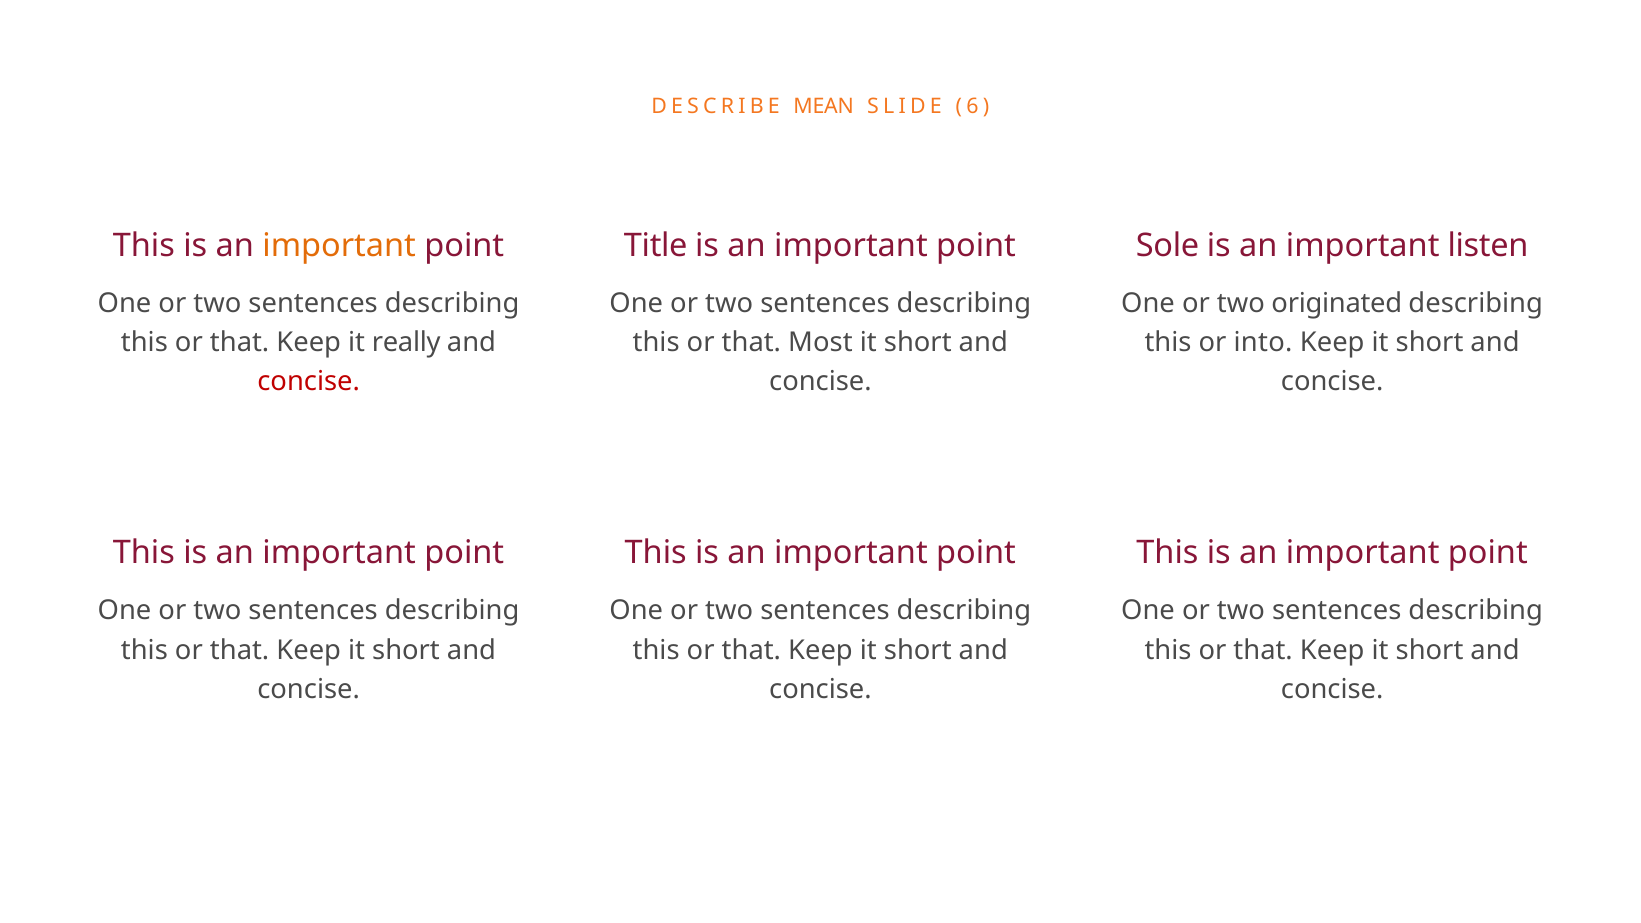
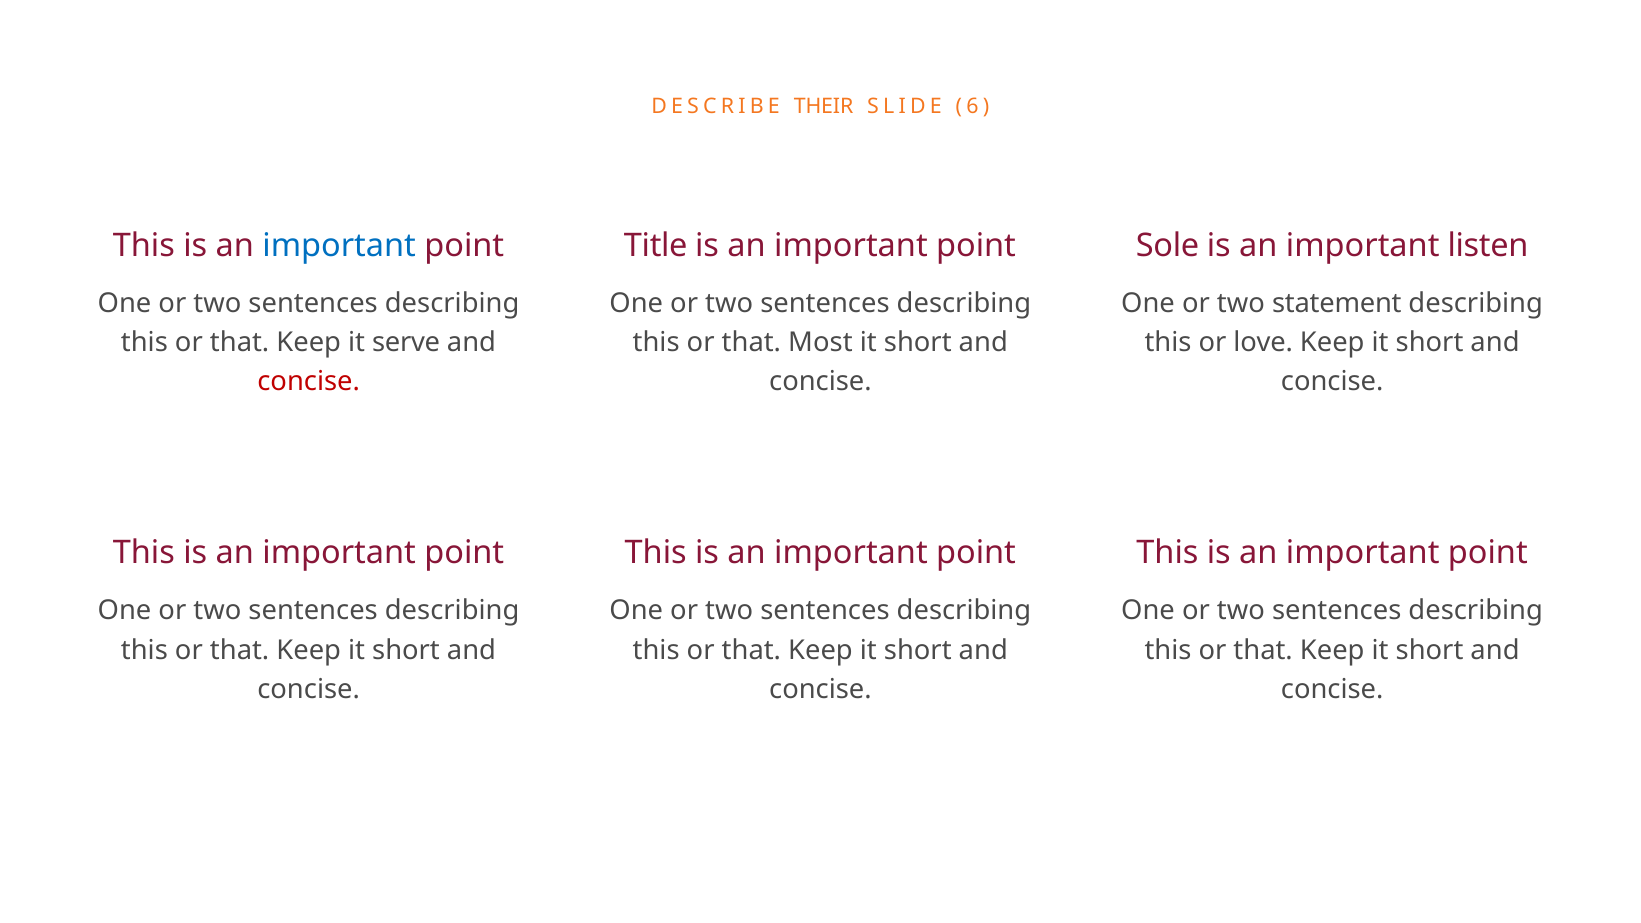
MEAN: MEAN -> THEIR (824, 106)
important colour: orange -> blue (339, 245)
originated: originated -> statement (1337, 303)
really: really -> serve (406, 343)
into: into -> love (1263, 343)
